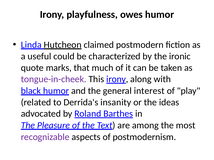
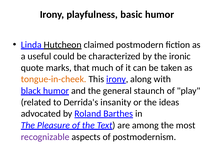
owes: owes -> basic (131, 14)
tongue-in-cheek colour: purple -> orange (54, 79)
interest: interest -> staunch (149, 91)
